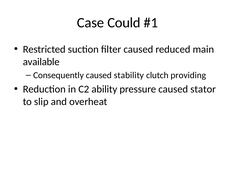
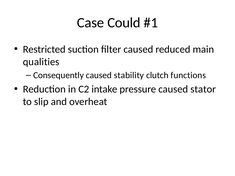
available: available -> qualities (41, 62)
providing: providing -> functions (188, 75)
ability: ability -> intake (104, 89)
